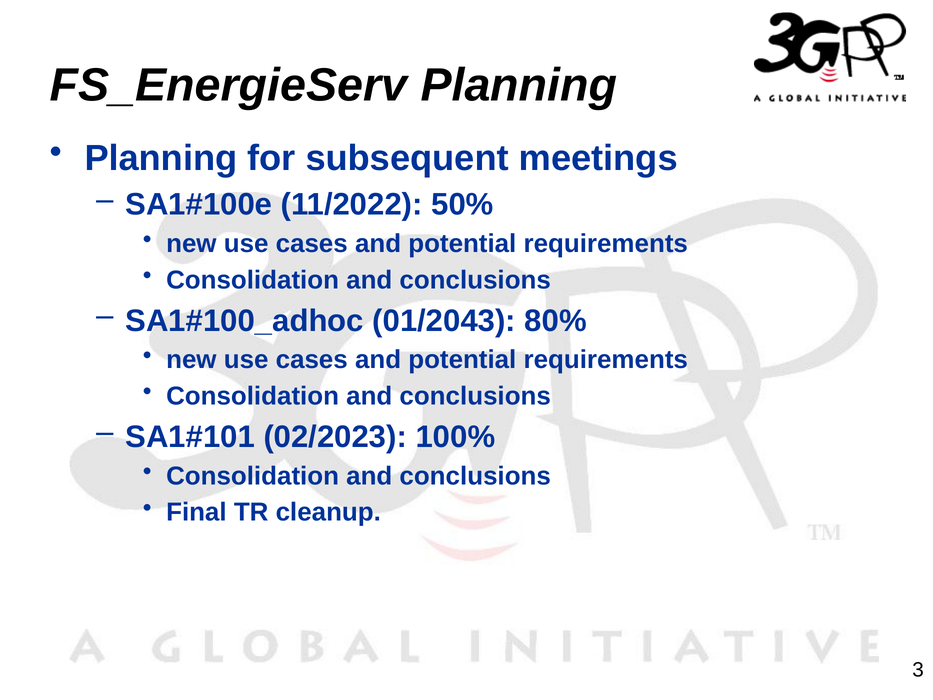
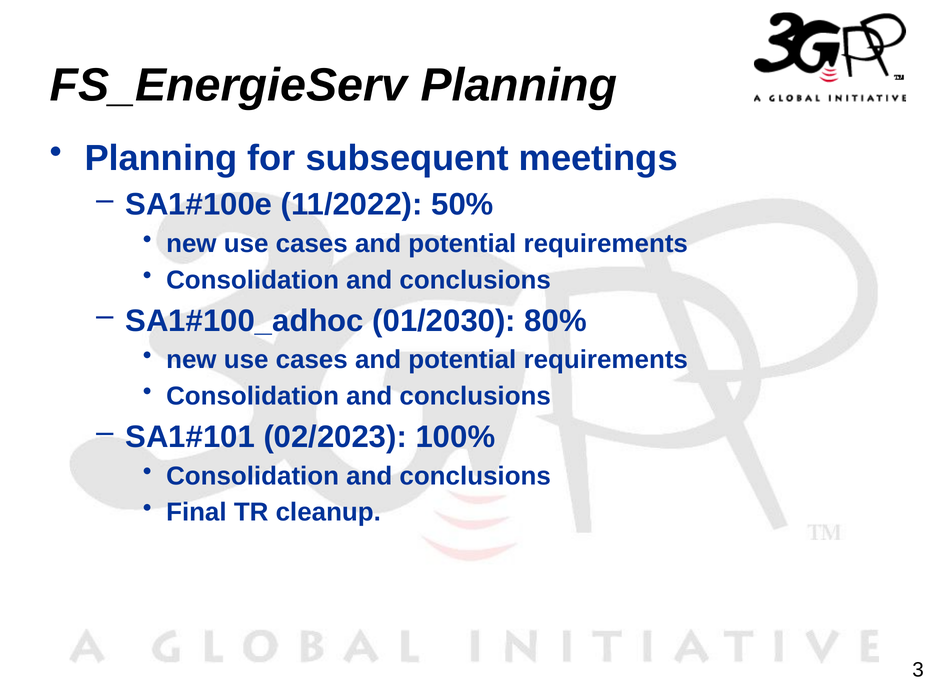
01/2043: 01/2043 -> 01/2030 (444, 321)
